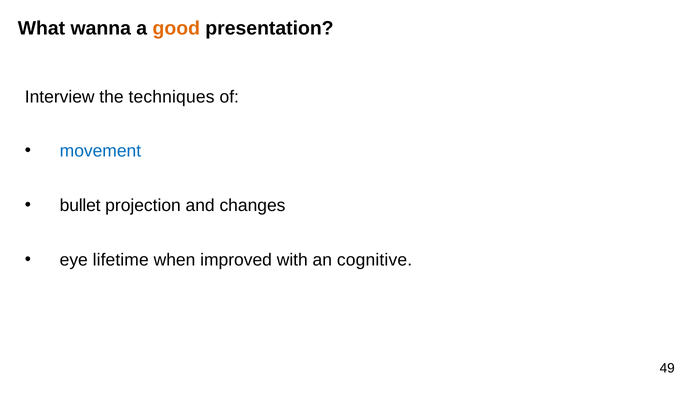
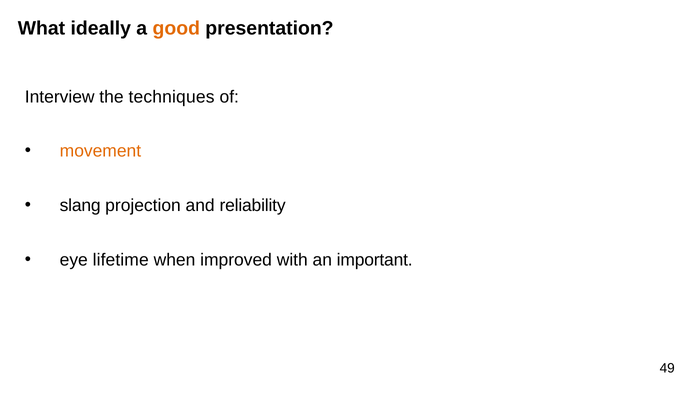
wanna: wanna -> ideally (101, 28)
movement colour: blue -> orange (100, 151)
bullet: bullet -> slang (80, 205)
changes: changes -> reliability (253, 205)
cognitive: cognitive -> important (375, 260)
